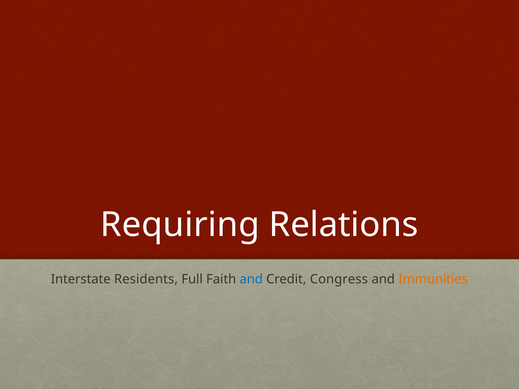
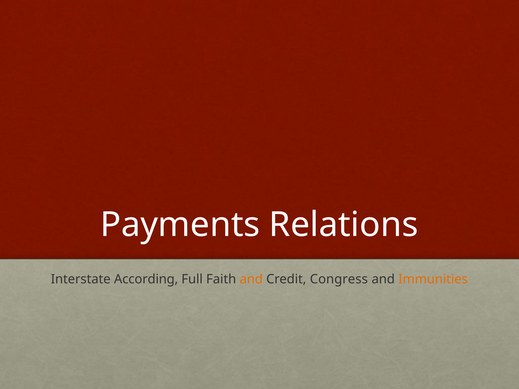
Requiring: Requiring -> Payments (180, 225)
Residents: Residents -> According (146, 279)
and colour: blue -> orange (251, 279)
